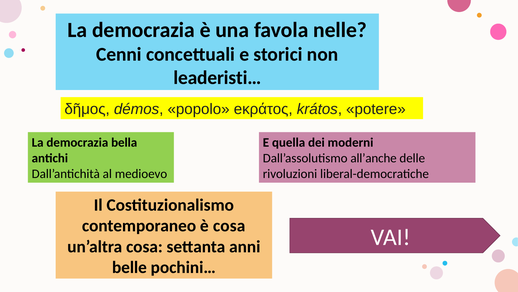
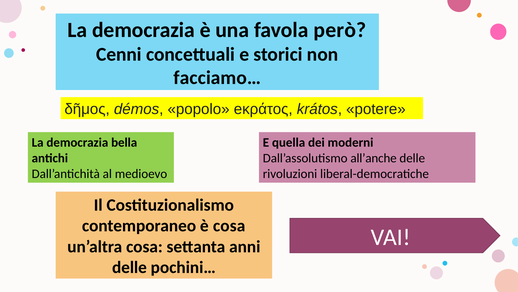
nelle: nelle -> però (340, 30)
leaderisti…: leaderisti… -> facciamo… (217, 78)
belle: belle -> delle (129, 267)
